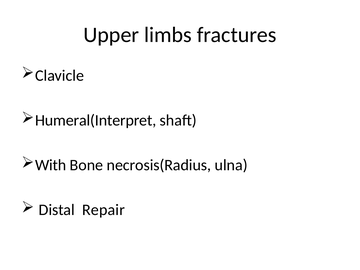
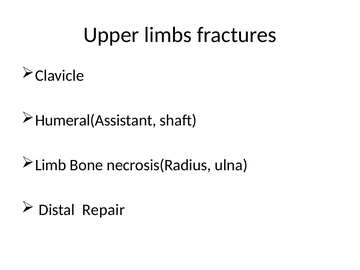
Humeral(Interpret: Humeral(Interpret -> Humeral(Assistant (96, 120)
With: With -> Limb (51, 165)
